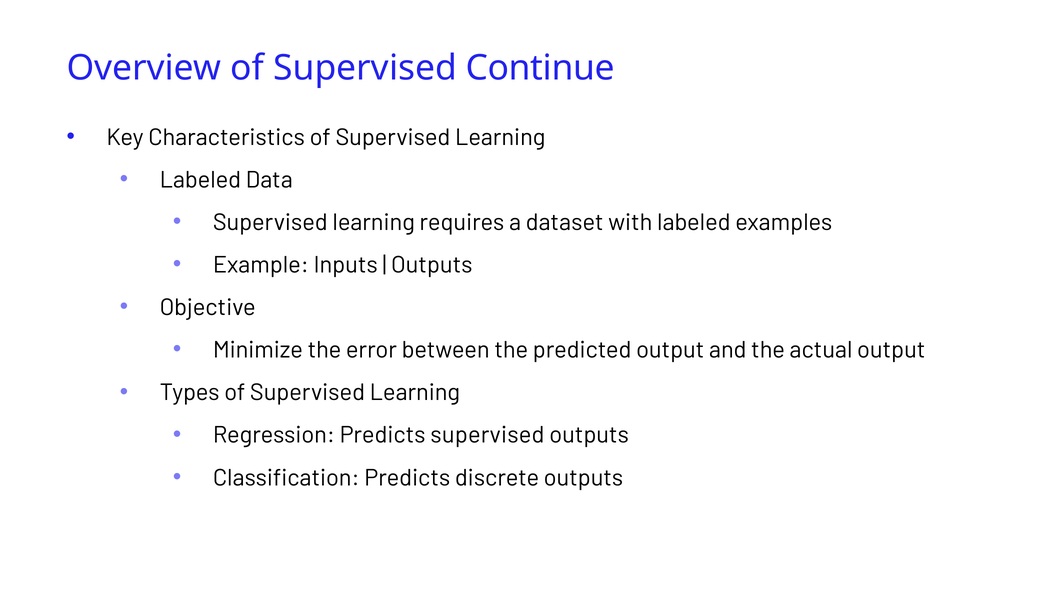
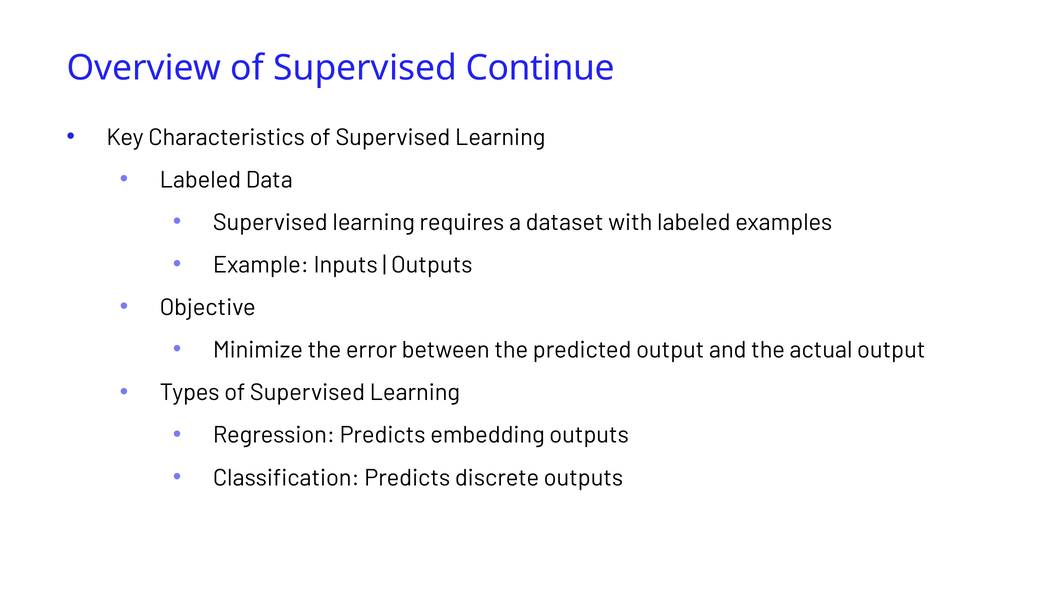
Predicts supervised: supervised -> embedding (488, 435)
